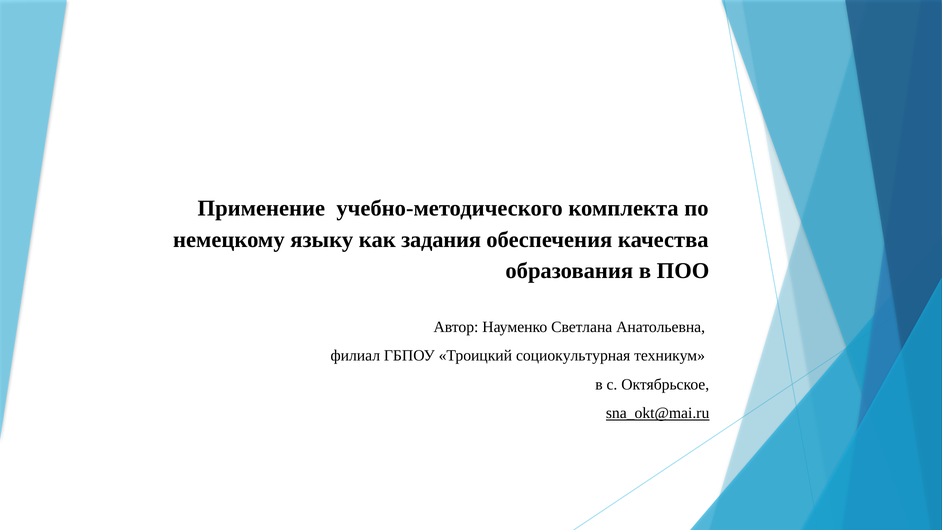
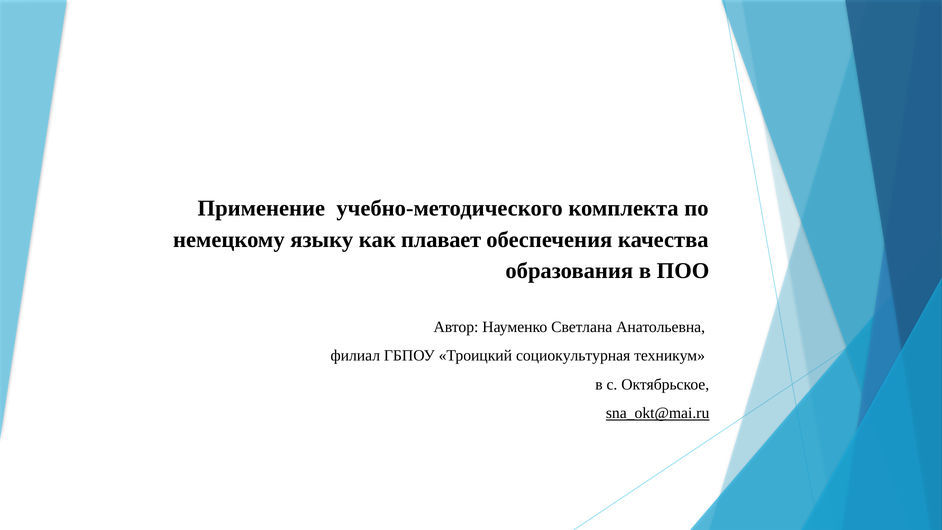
задания: задания -> плавает (441, 240)
